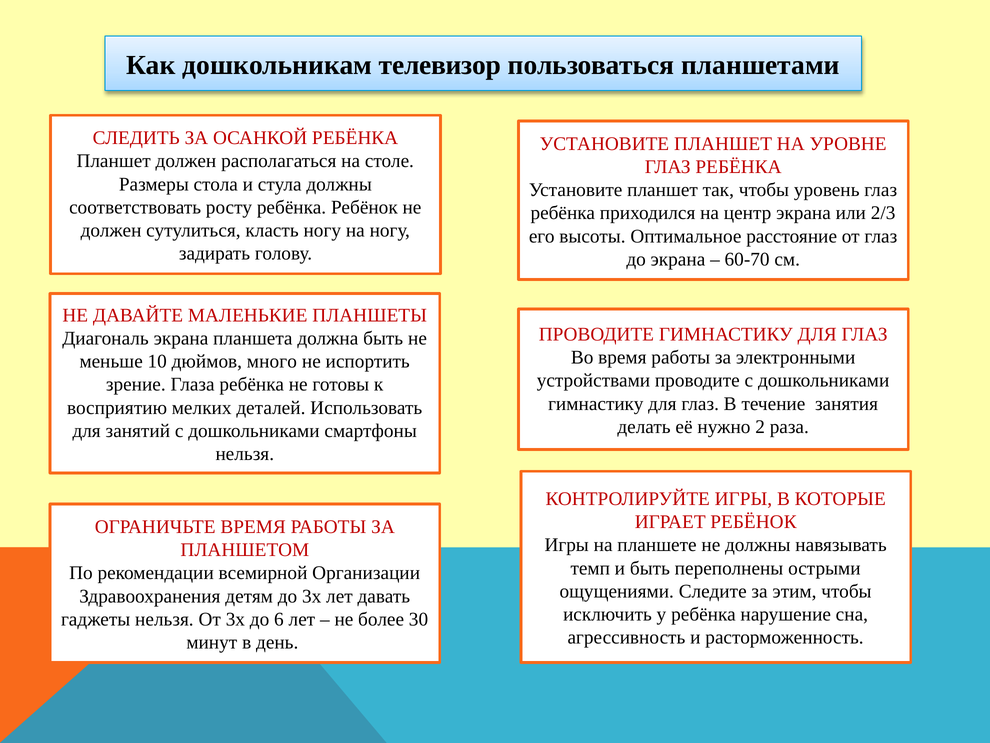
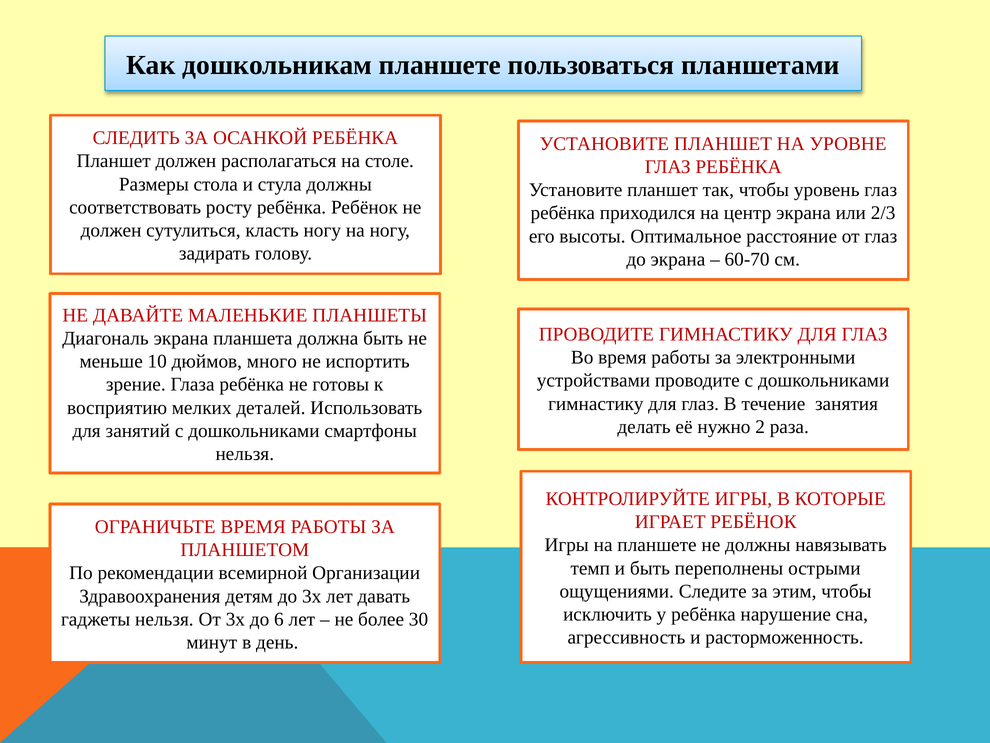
дошкольникам телевизор: телевизор -> планшете (440, 65)
